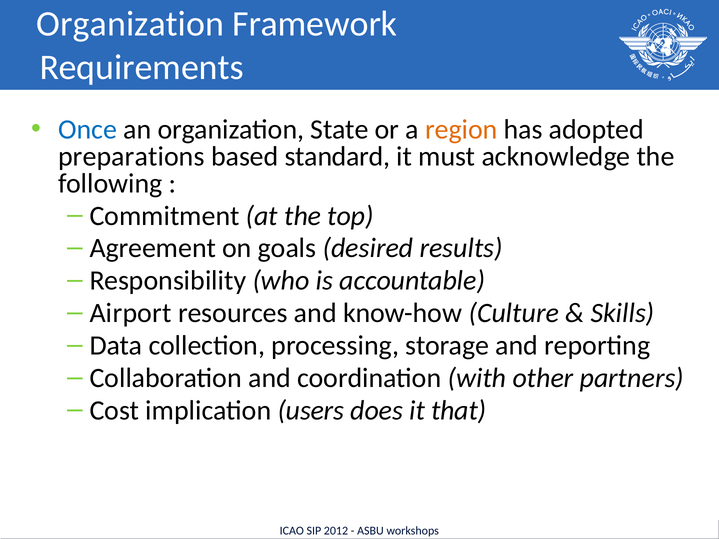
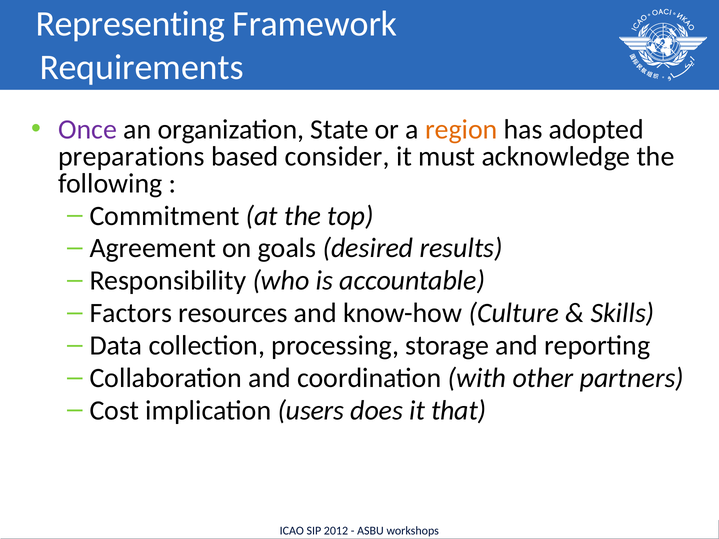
Organization: Organization -> Representing (130, 24)
Once colour: blue -> purple (88, 130)
standard: standard -> consider (337, 157)
Airport: Airport -> Factors (131, 313)
